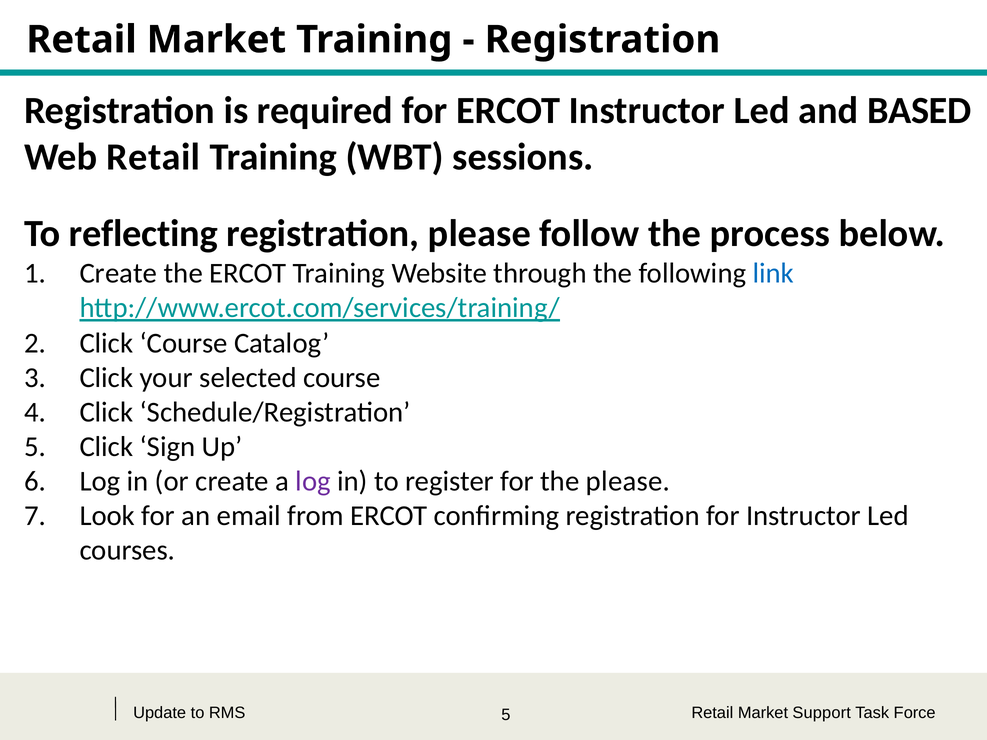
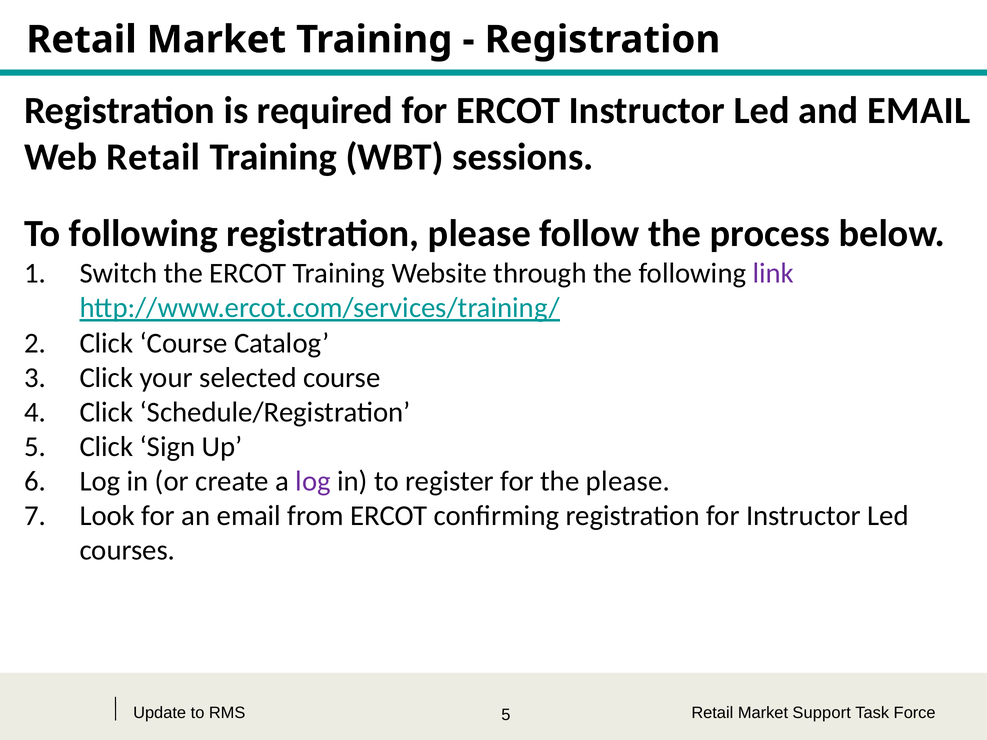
and BASED: BASED -> EMAIL (919, 111)
To reflecting: reflecting -> following (143, 234)
Create: Create -> Switch (118, 273)
link colour: blue -> purple (773, 273)
